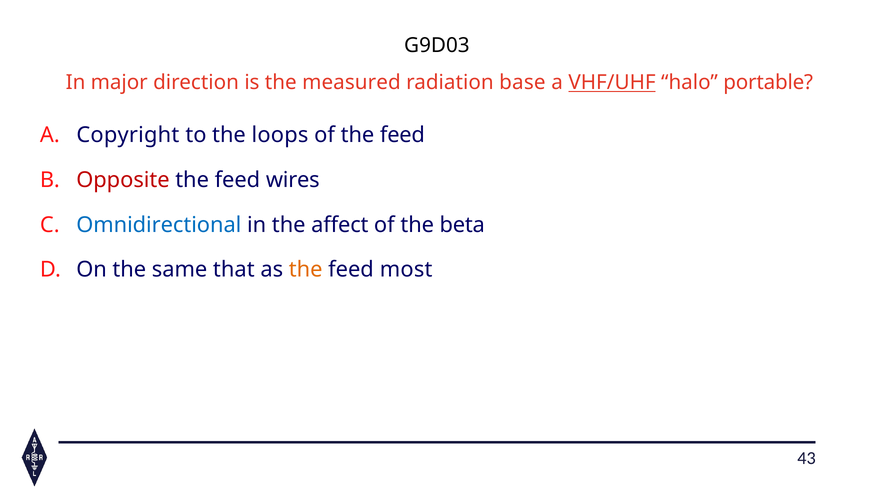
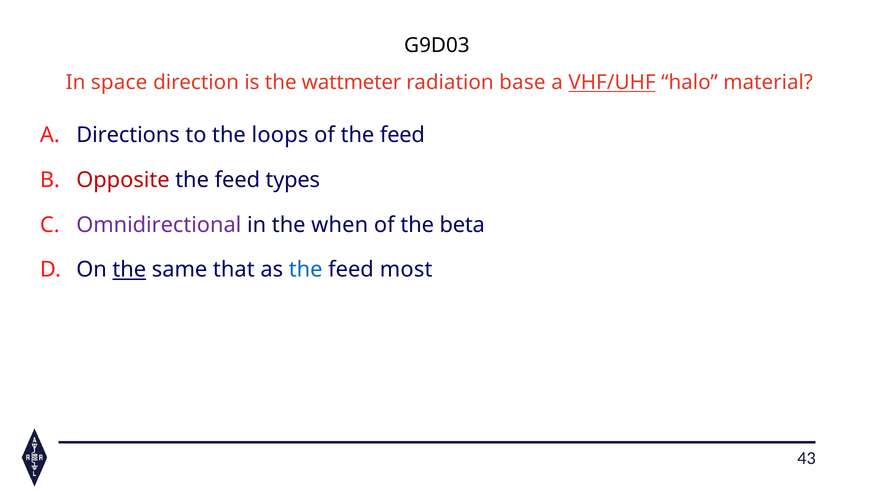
major: major -> space (119, 83)
measured: measured -> wattmeter (352, 83)
portable: portable -> material (768, 83)
Copyright: Copyright -> Directions (128, 135)
wires: wires -> types (293, 180)
Omnidirectional colour: blue -> purple (159, 225)
affect: affect -> when (340, 225)
the underline: none -> present (129, 270)
the colour: orange -> blue (306, 270)
